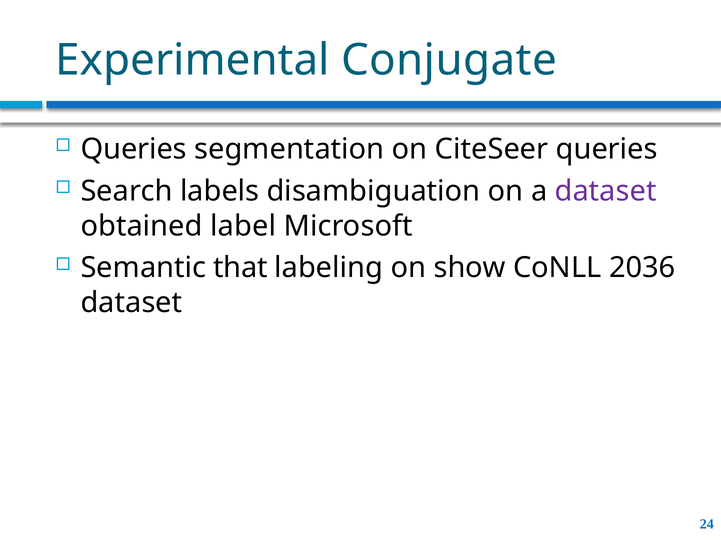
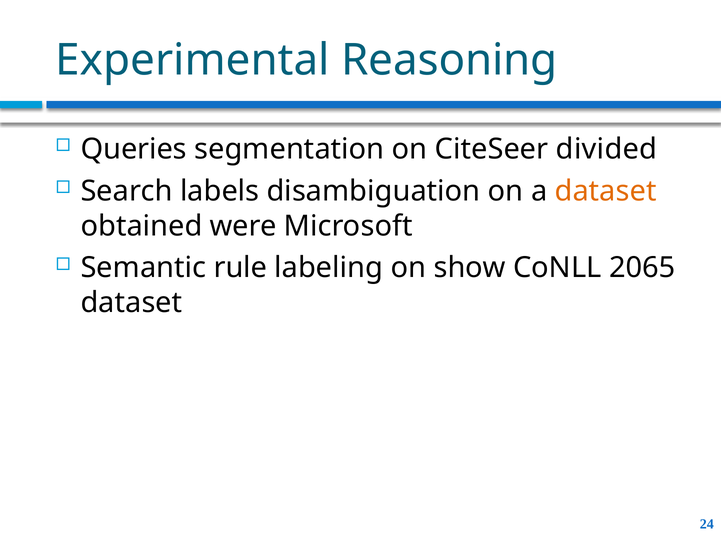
Conjugate: Conjugate -> Reasoning (449, 60)
CiteSeer queries: queries -> divided (607, 149)
dataset colour: purple -> orange (606, 191)
label: label -> were (243, 226)
that: that -> rule (240, 268)
2036: 2036 -> 2065 (642, 268)
